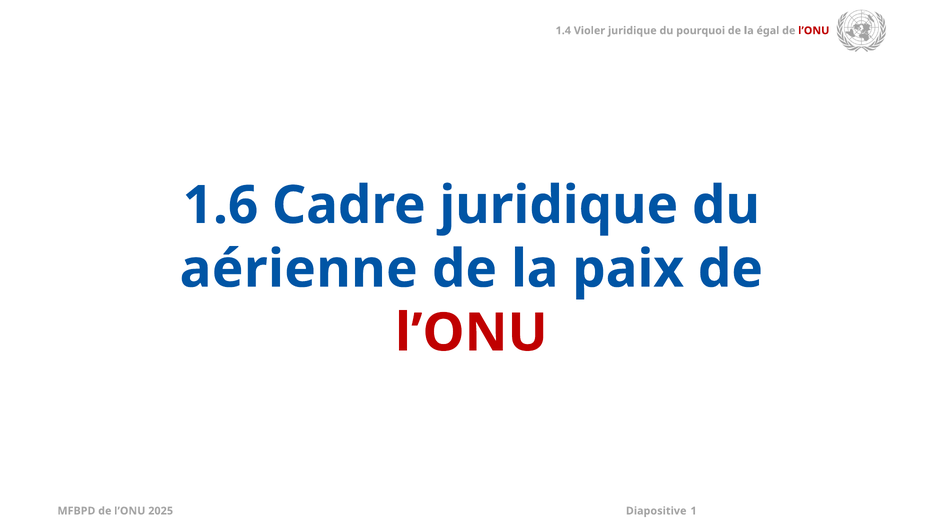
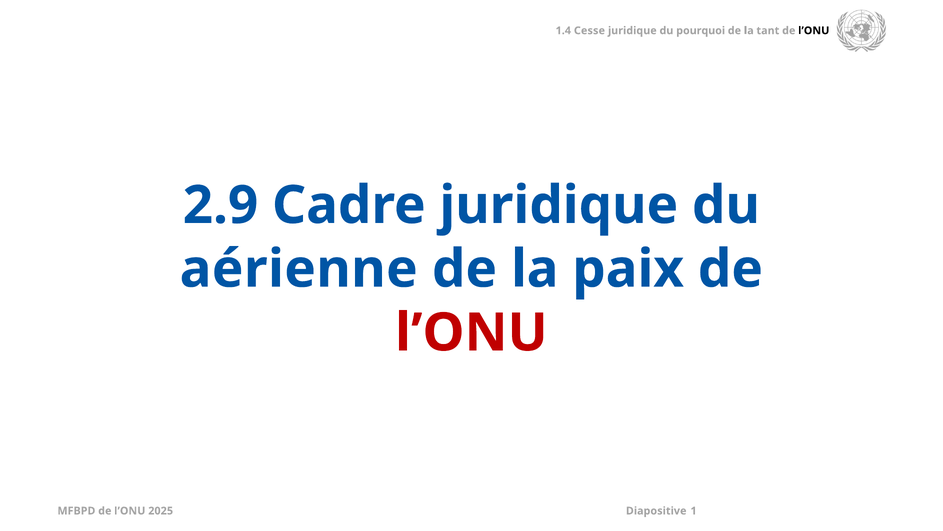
Violer: Violer -> Cesse (589, 31)
égal: égal -> tant (768, 31)
l’ONU colour: red -> black (814, 31)
1.6: 1.6 -> 2.9 (220, 205)
